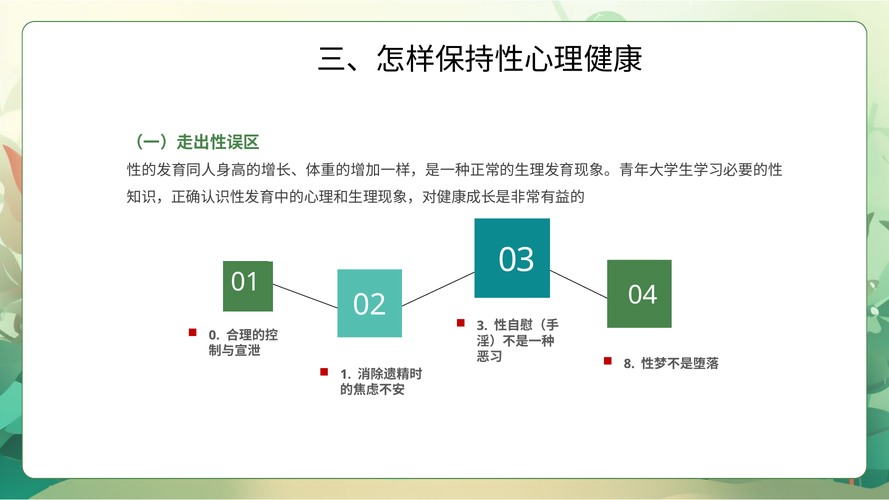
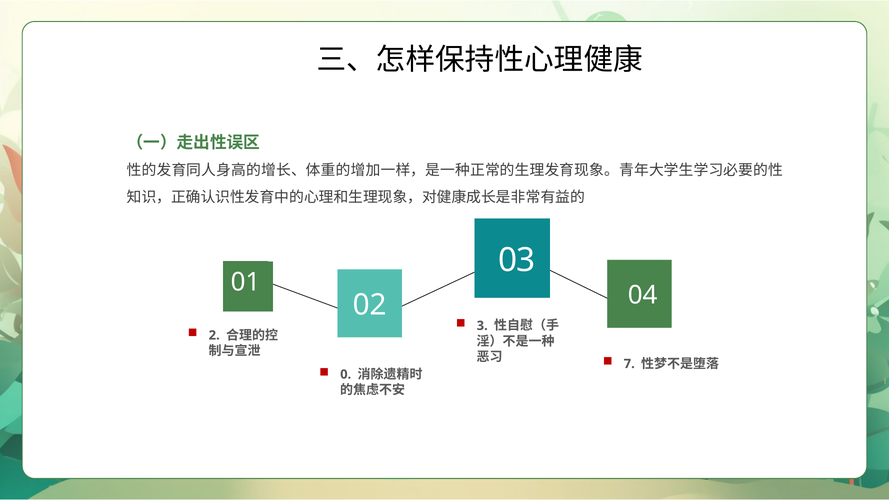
0: 0 -> 2 (214, 335)
8: 8 -> 7 (629, 364)
1: 1 -> 0 (346, 374)
